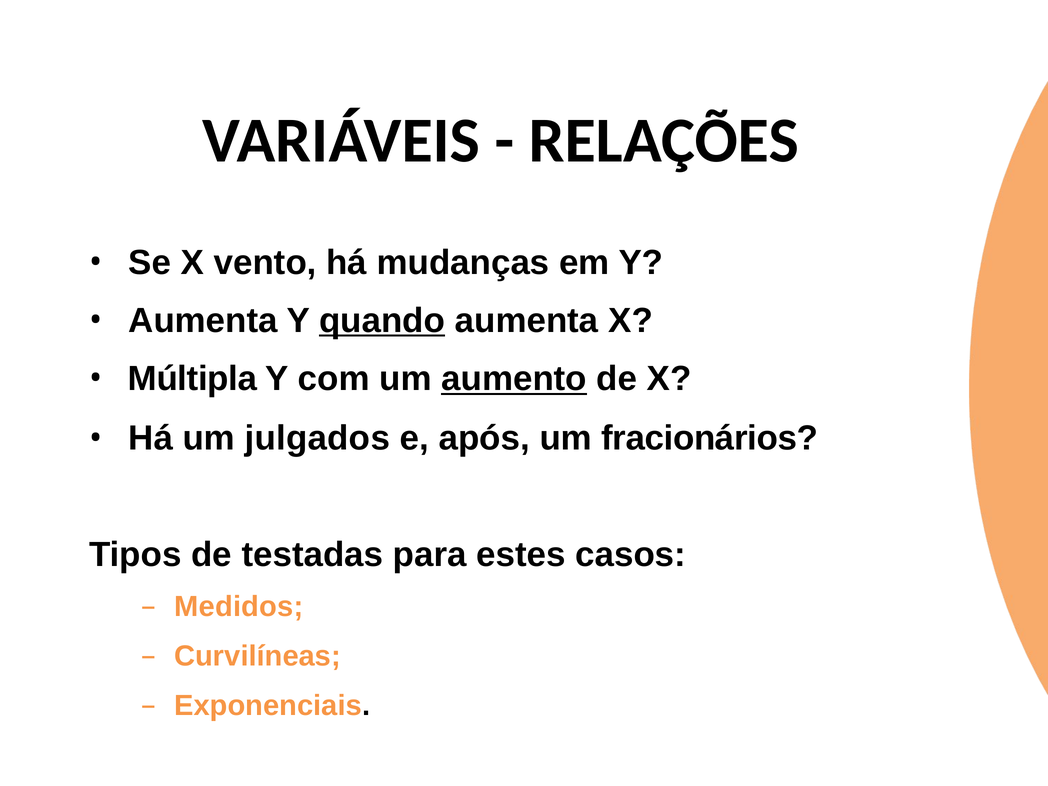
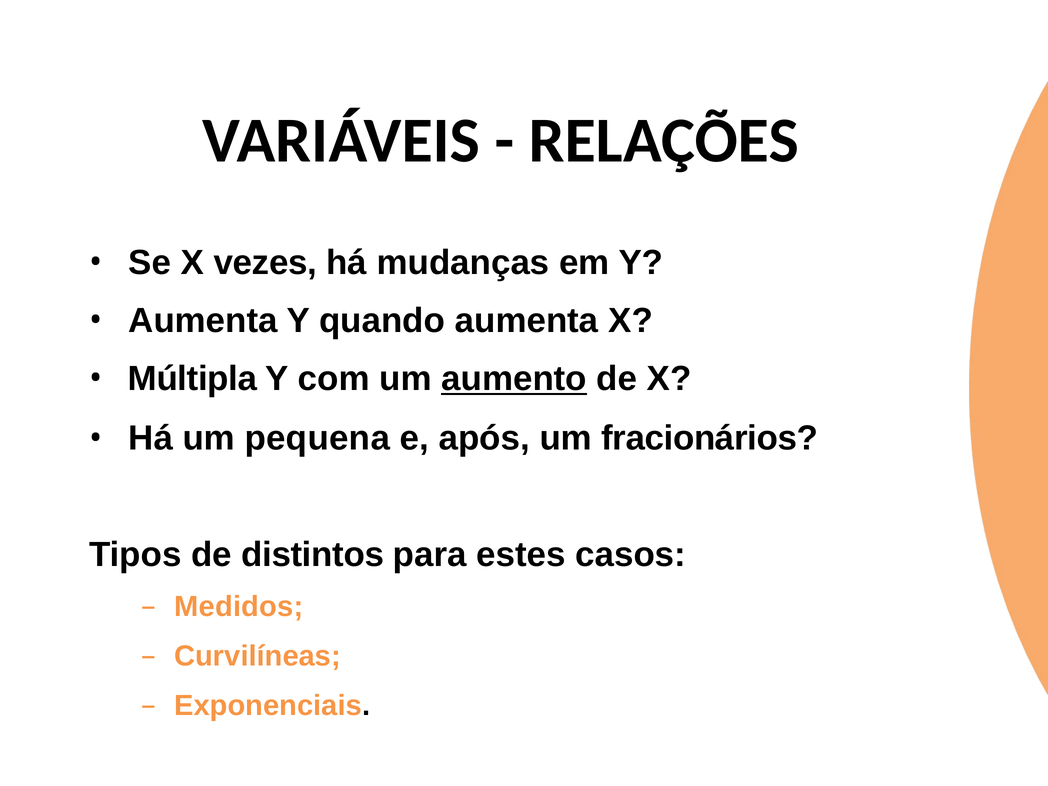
vento: vento -> vezes (265, 263)
quando underline: present -> none (382, 321)
julgados: julgados -> pequena (317, 438)
testadas: testadas -> distintos (313, 555)
